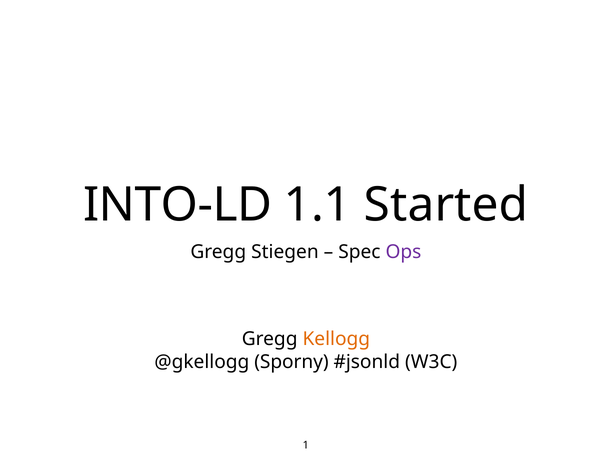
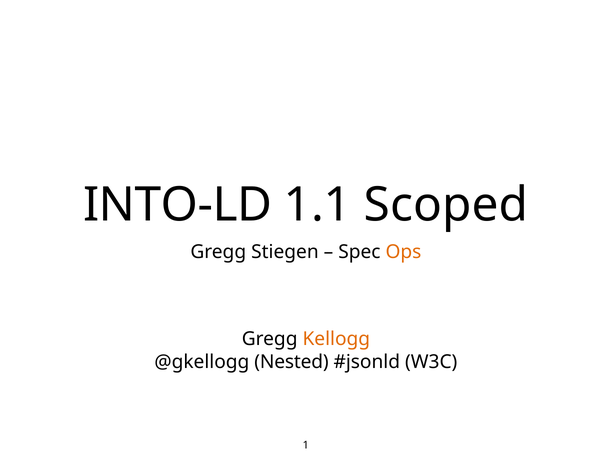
Started: Started -> Scoped (446, 205)
Ops colour: purple -> orange (403, 252)
Sporny: Sporny -> Nested (292, 362)
